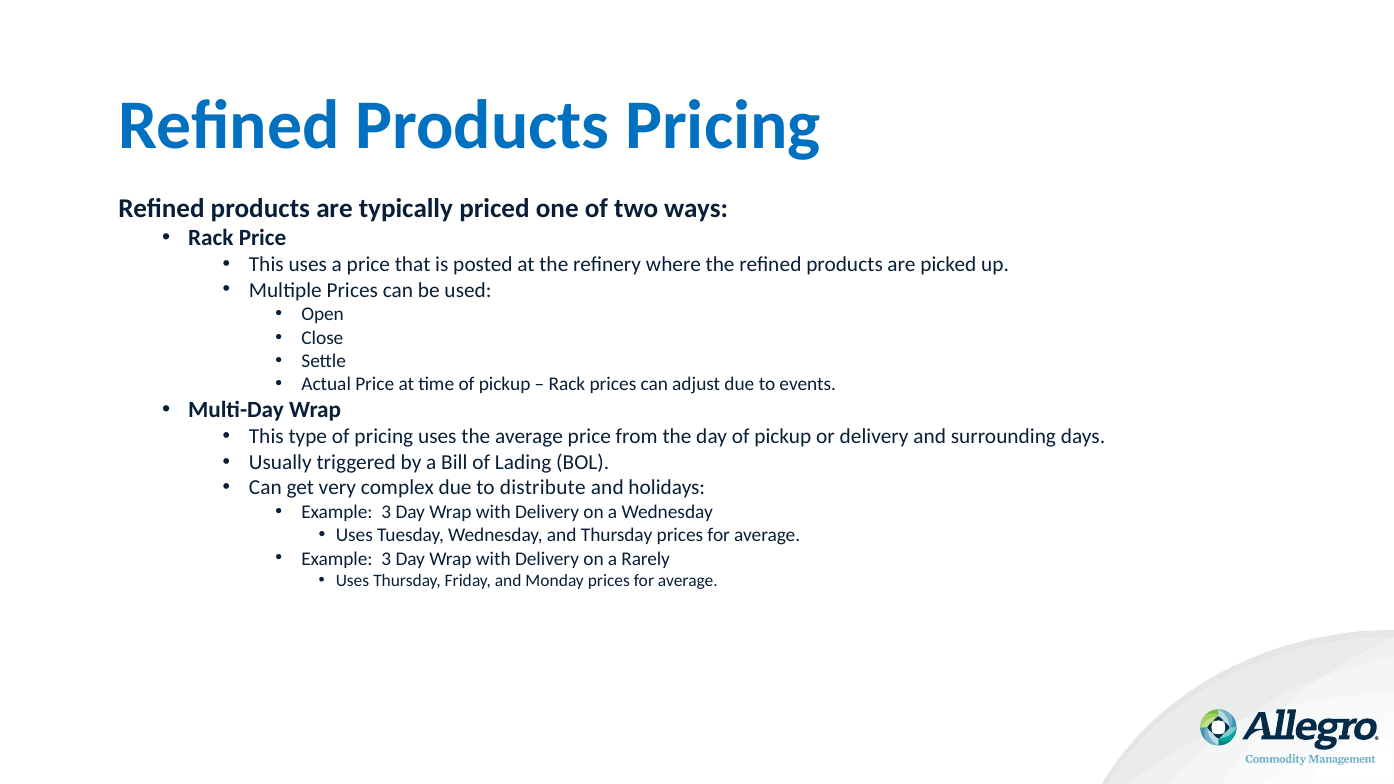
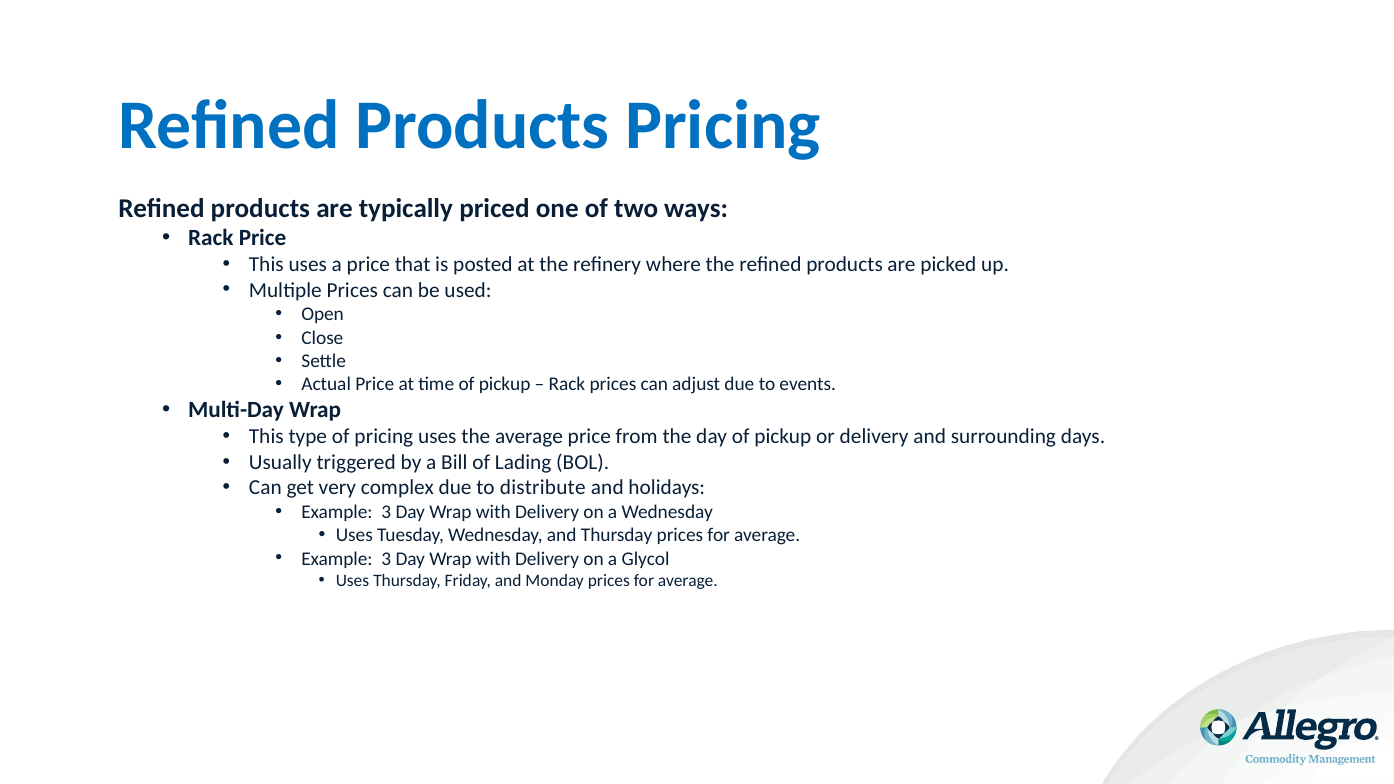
Rarely: Rarely -> Glycol (646, 559)
